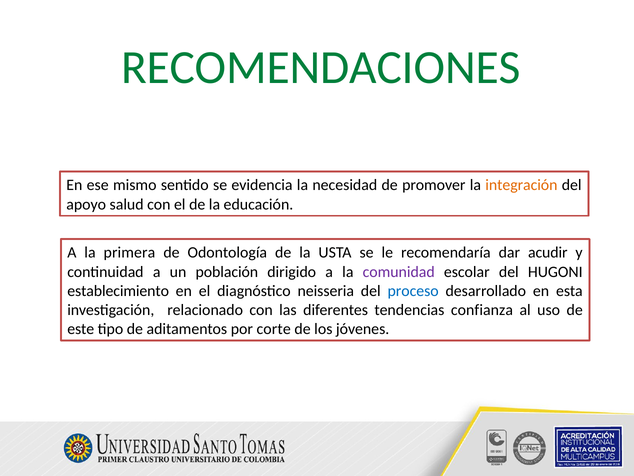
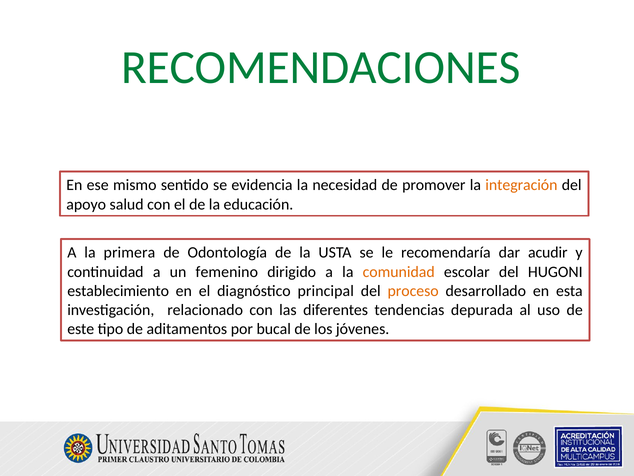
población: población -> femenino (227, 272)
comunidad colour: purple -> orange (399, 272)
neisseria: neisseria -> principal (326, 291)
proceso colour: blue -> orange (413, 291)
confianza: confianza -> depurada (482, 310)
corte: corte -> bucal (274, 329)
